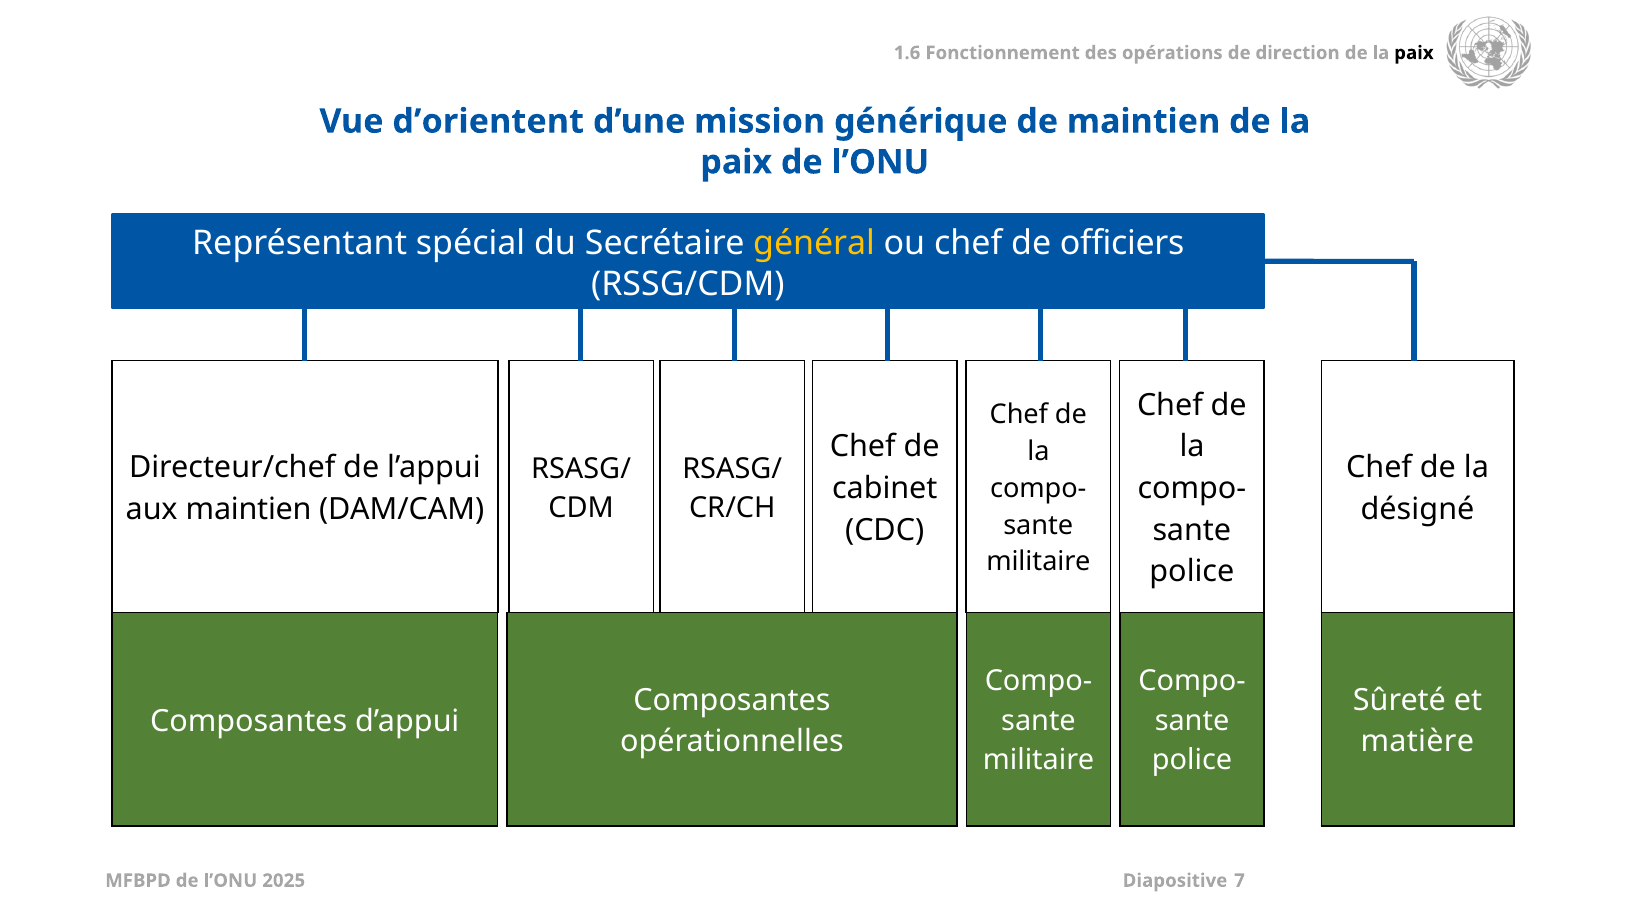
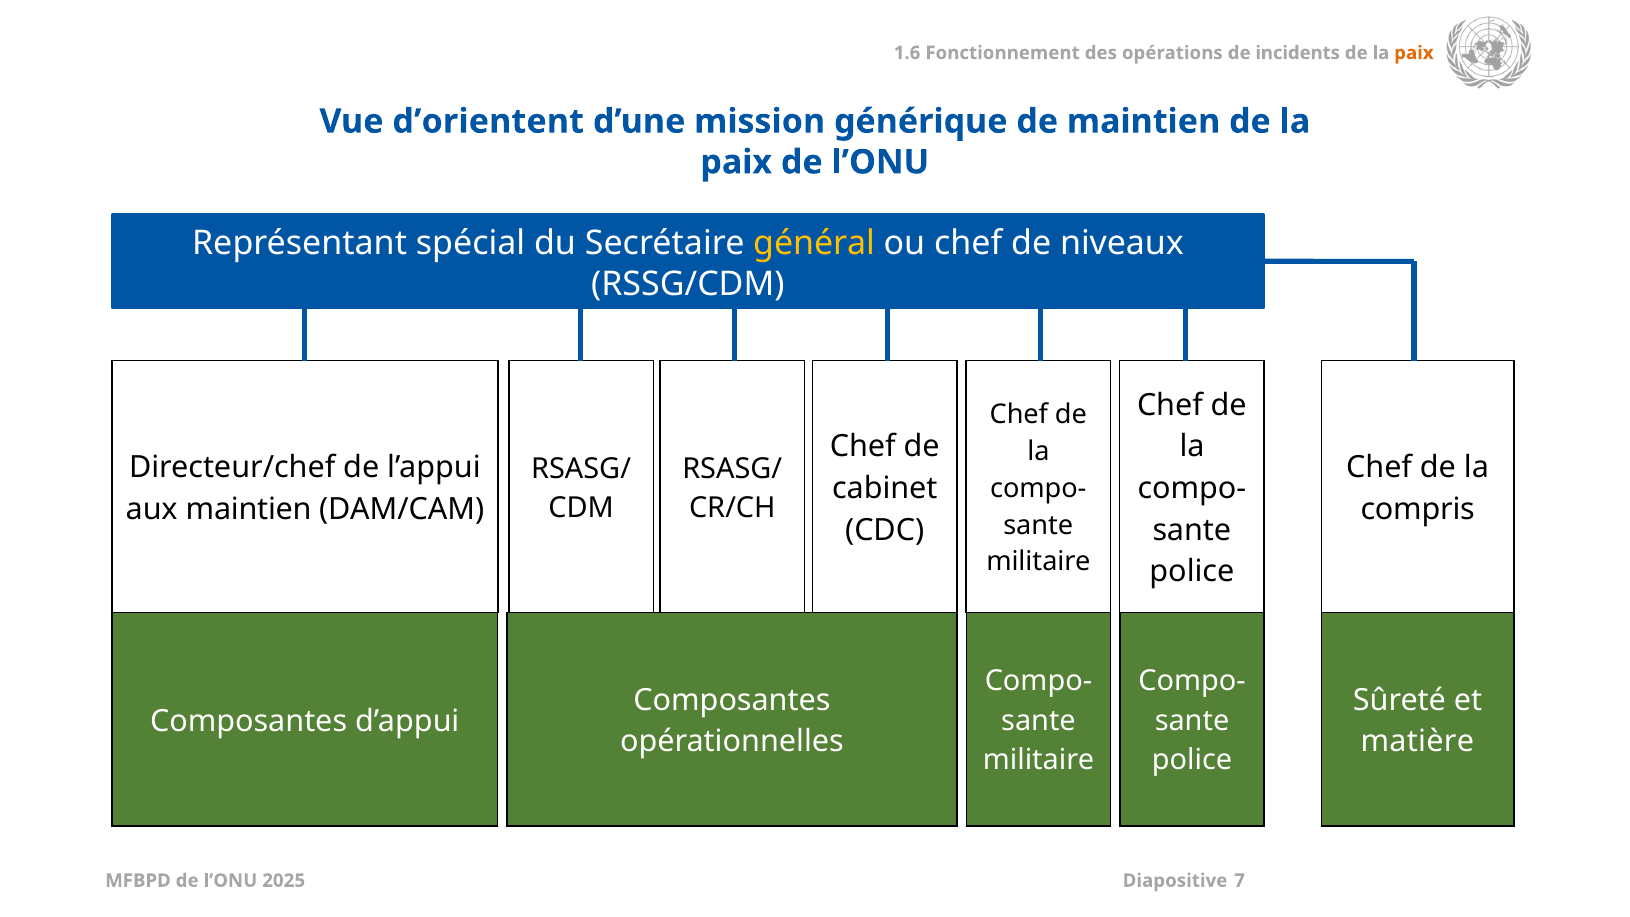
direction: direction -> incidents (1298, 53)
paix colour: black -> orange (1414, 53)
officiers: officiers -> niveaux (1122, 243)
désigné: désigné -> compris (1418, 509)
